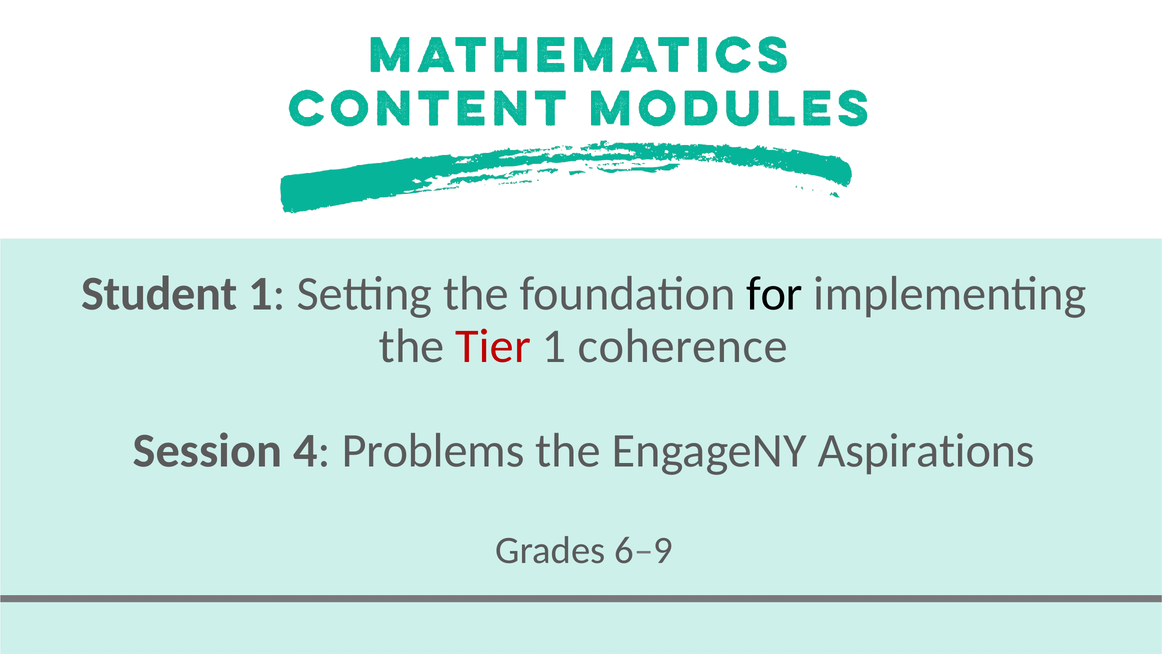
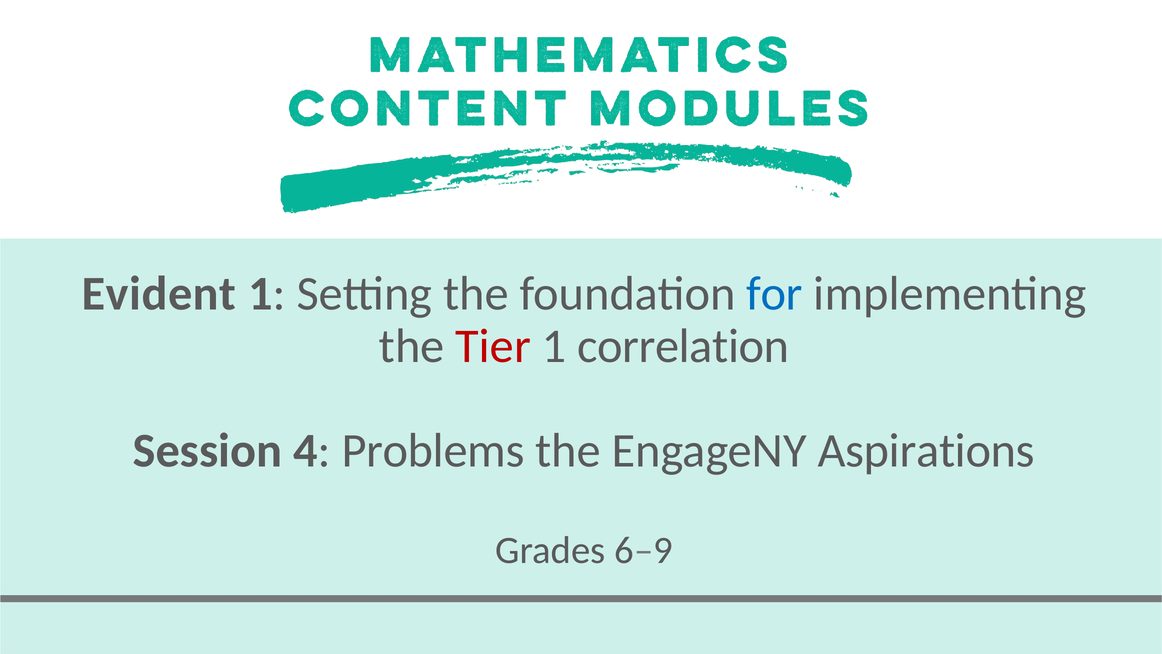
Student: Student -> Evident (159, 294)
for colour: black -> blue (775, 294)
coherence: coherence -> correlation (683, 346)
